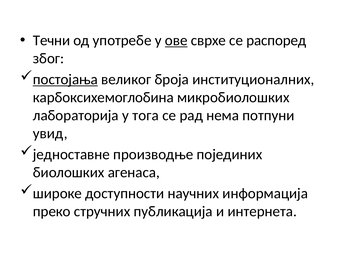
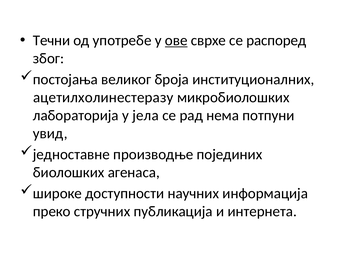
постојања underline: present -> none (65, 79)
карбоксихемоглобина: карбоксихемоглобина -> ацетилхолинестеразу (103, 97)
тога: тога -> јела (146, 115)
